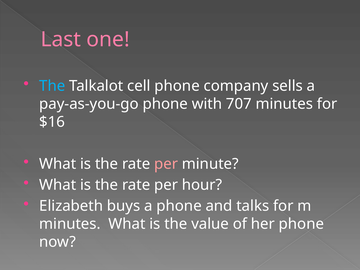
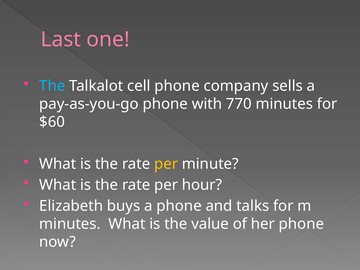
707: 707 -> 770 (239, 104)
$16: $16 -> $60 (52, 122)
per colour: pink -> yellow (166, 164)
